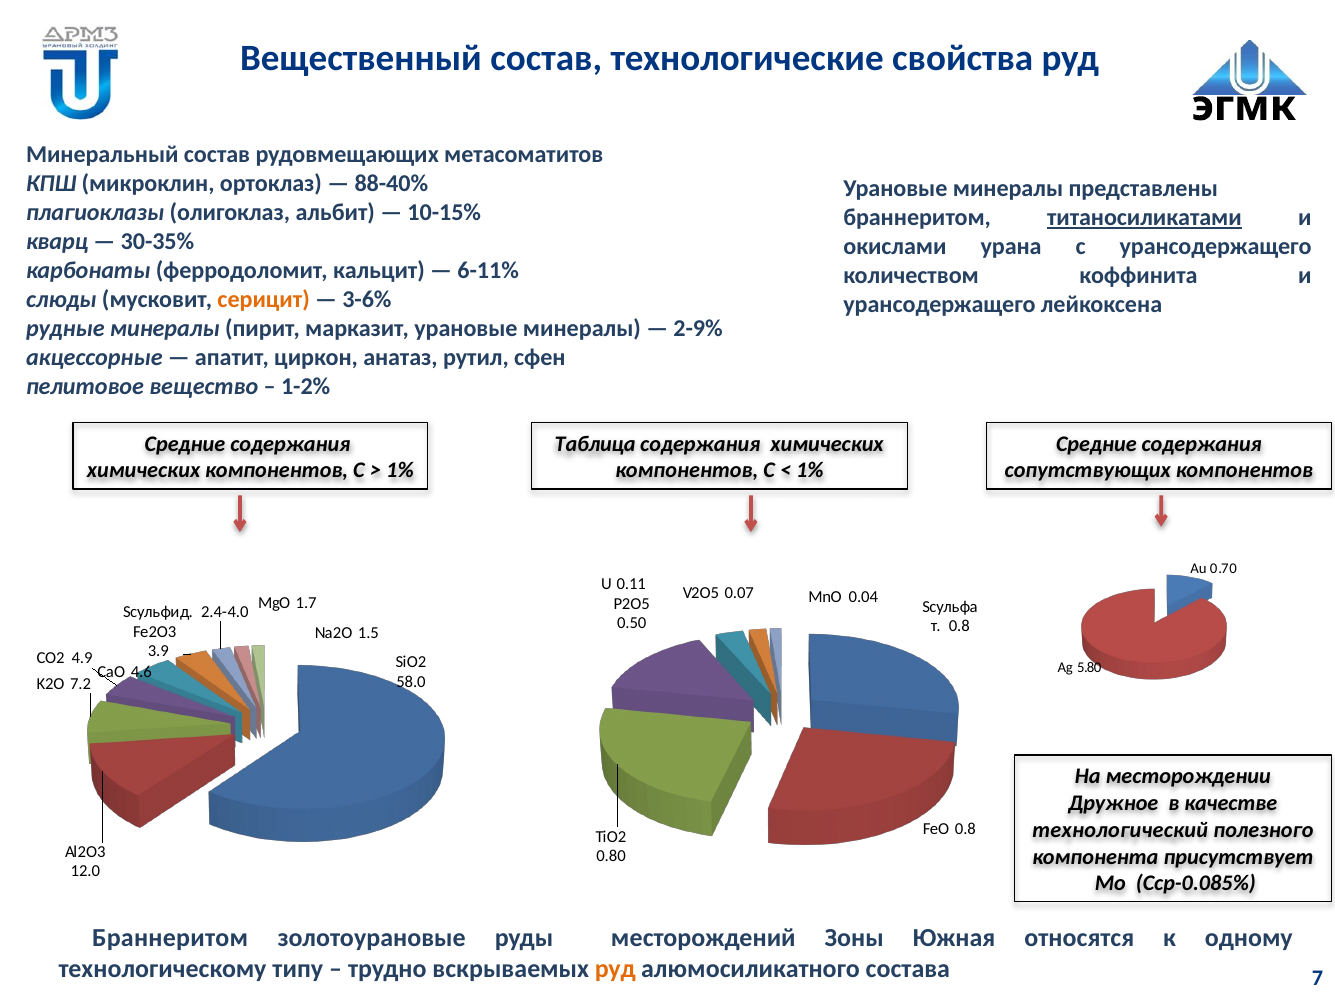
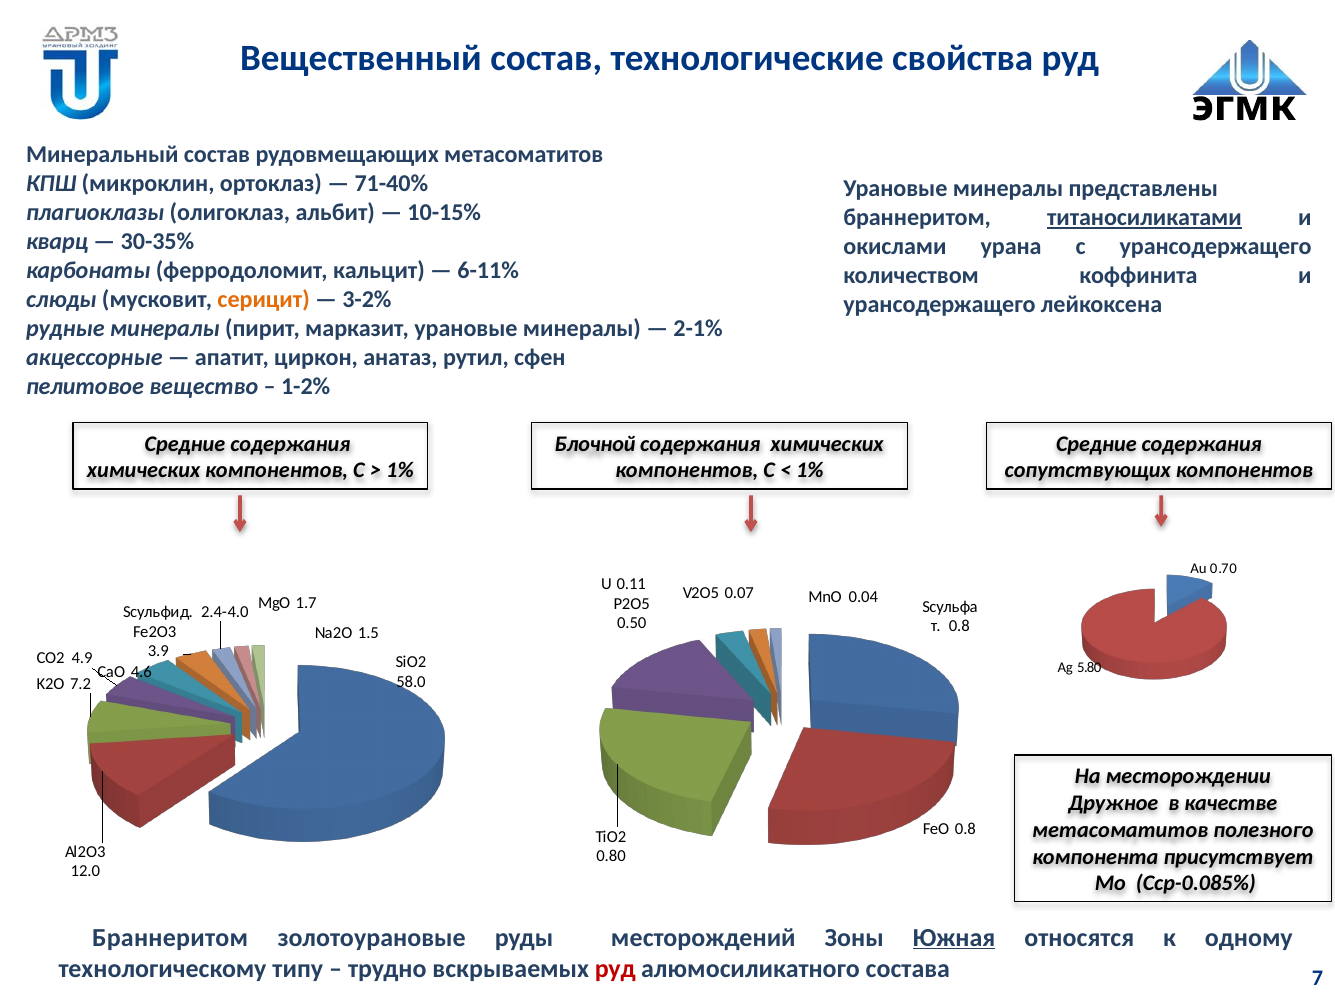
88-40%: 88-40% -> 71-40% (391, 184)
3-6%: 3-6% -> 3-2% (367, 300)
2-9%: 2-9% -> 2-1% (698, 329)
Таблица: Таблица -> Блочной (595, 444)
технологический: технологический -> метасоматитов (1120, 830)
Южная underline: none -> present (954, 938)
руд colour: orange -> red (615, 969)
